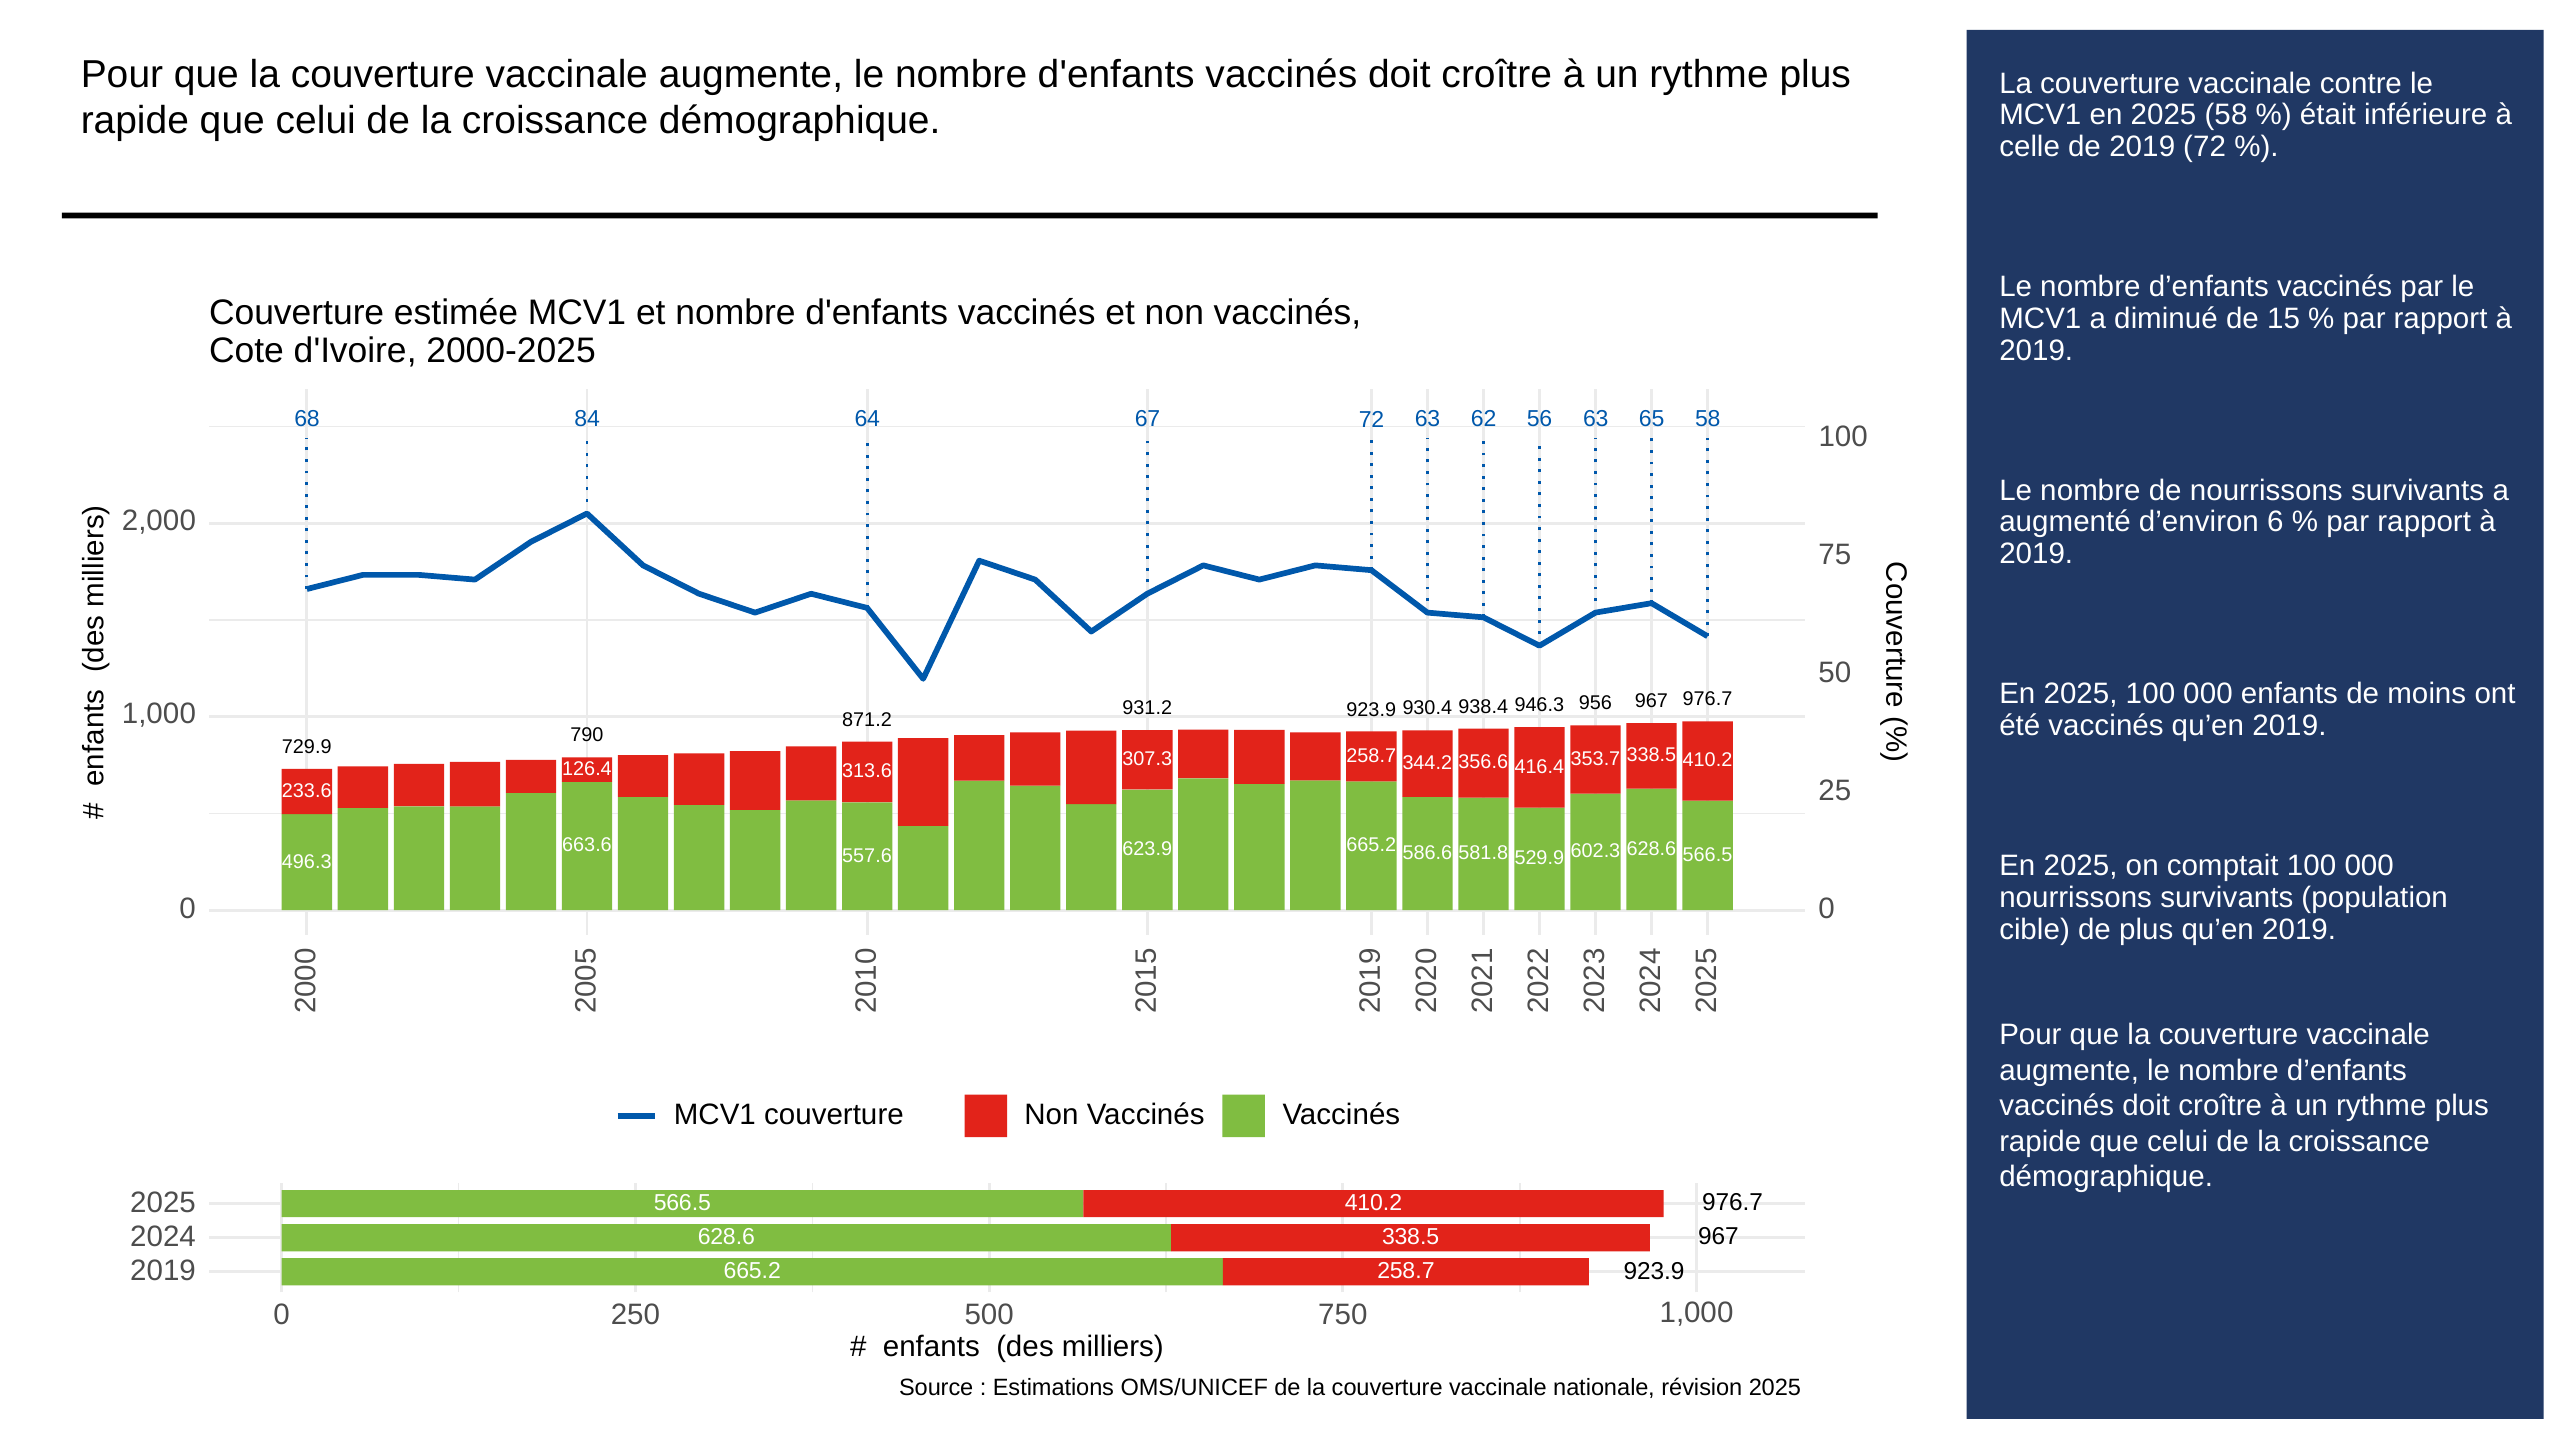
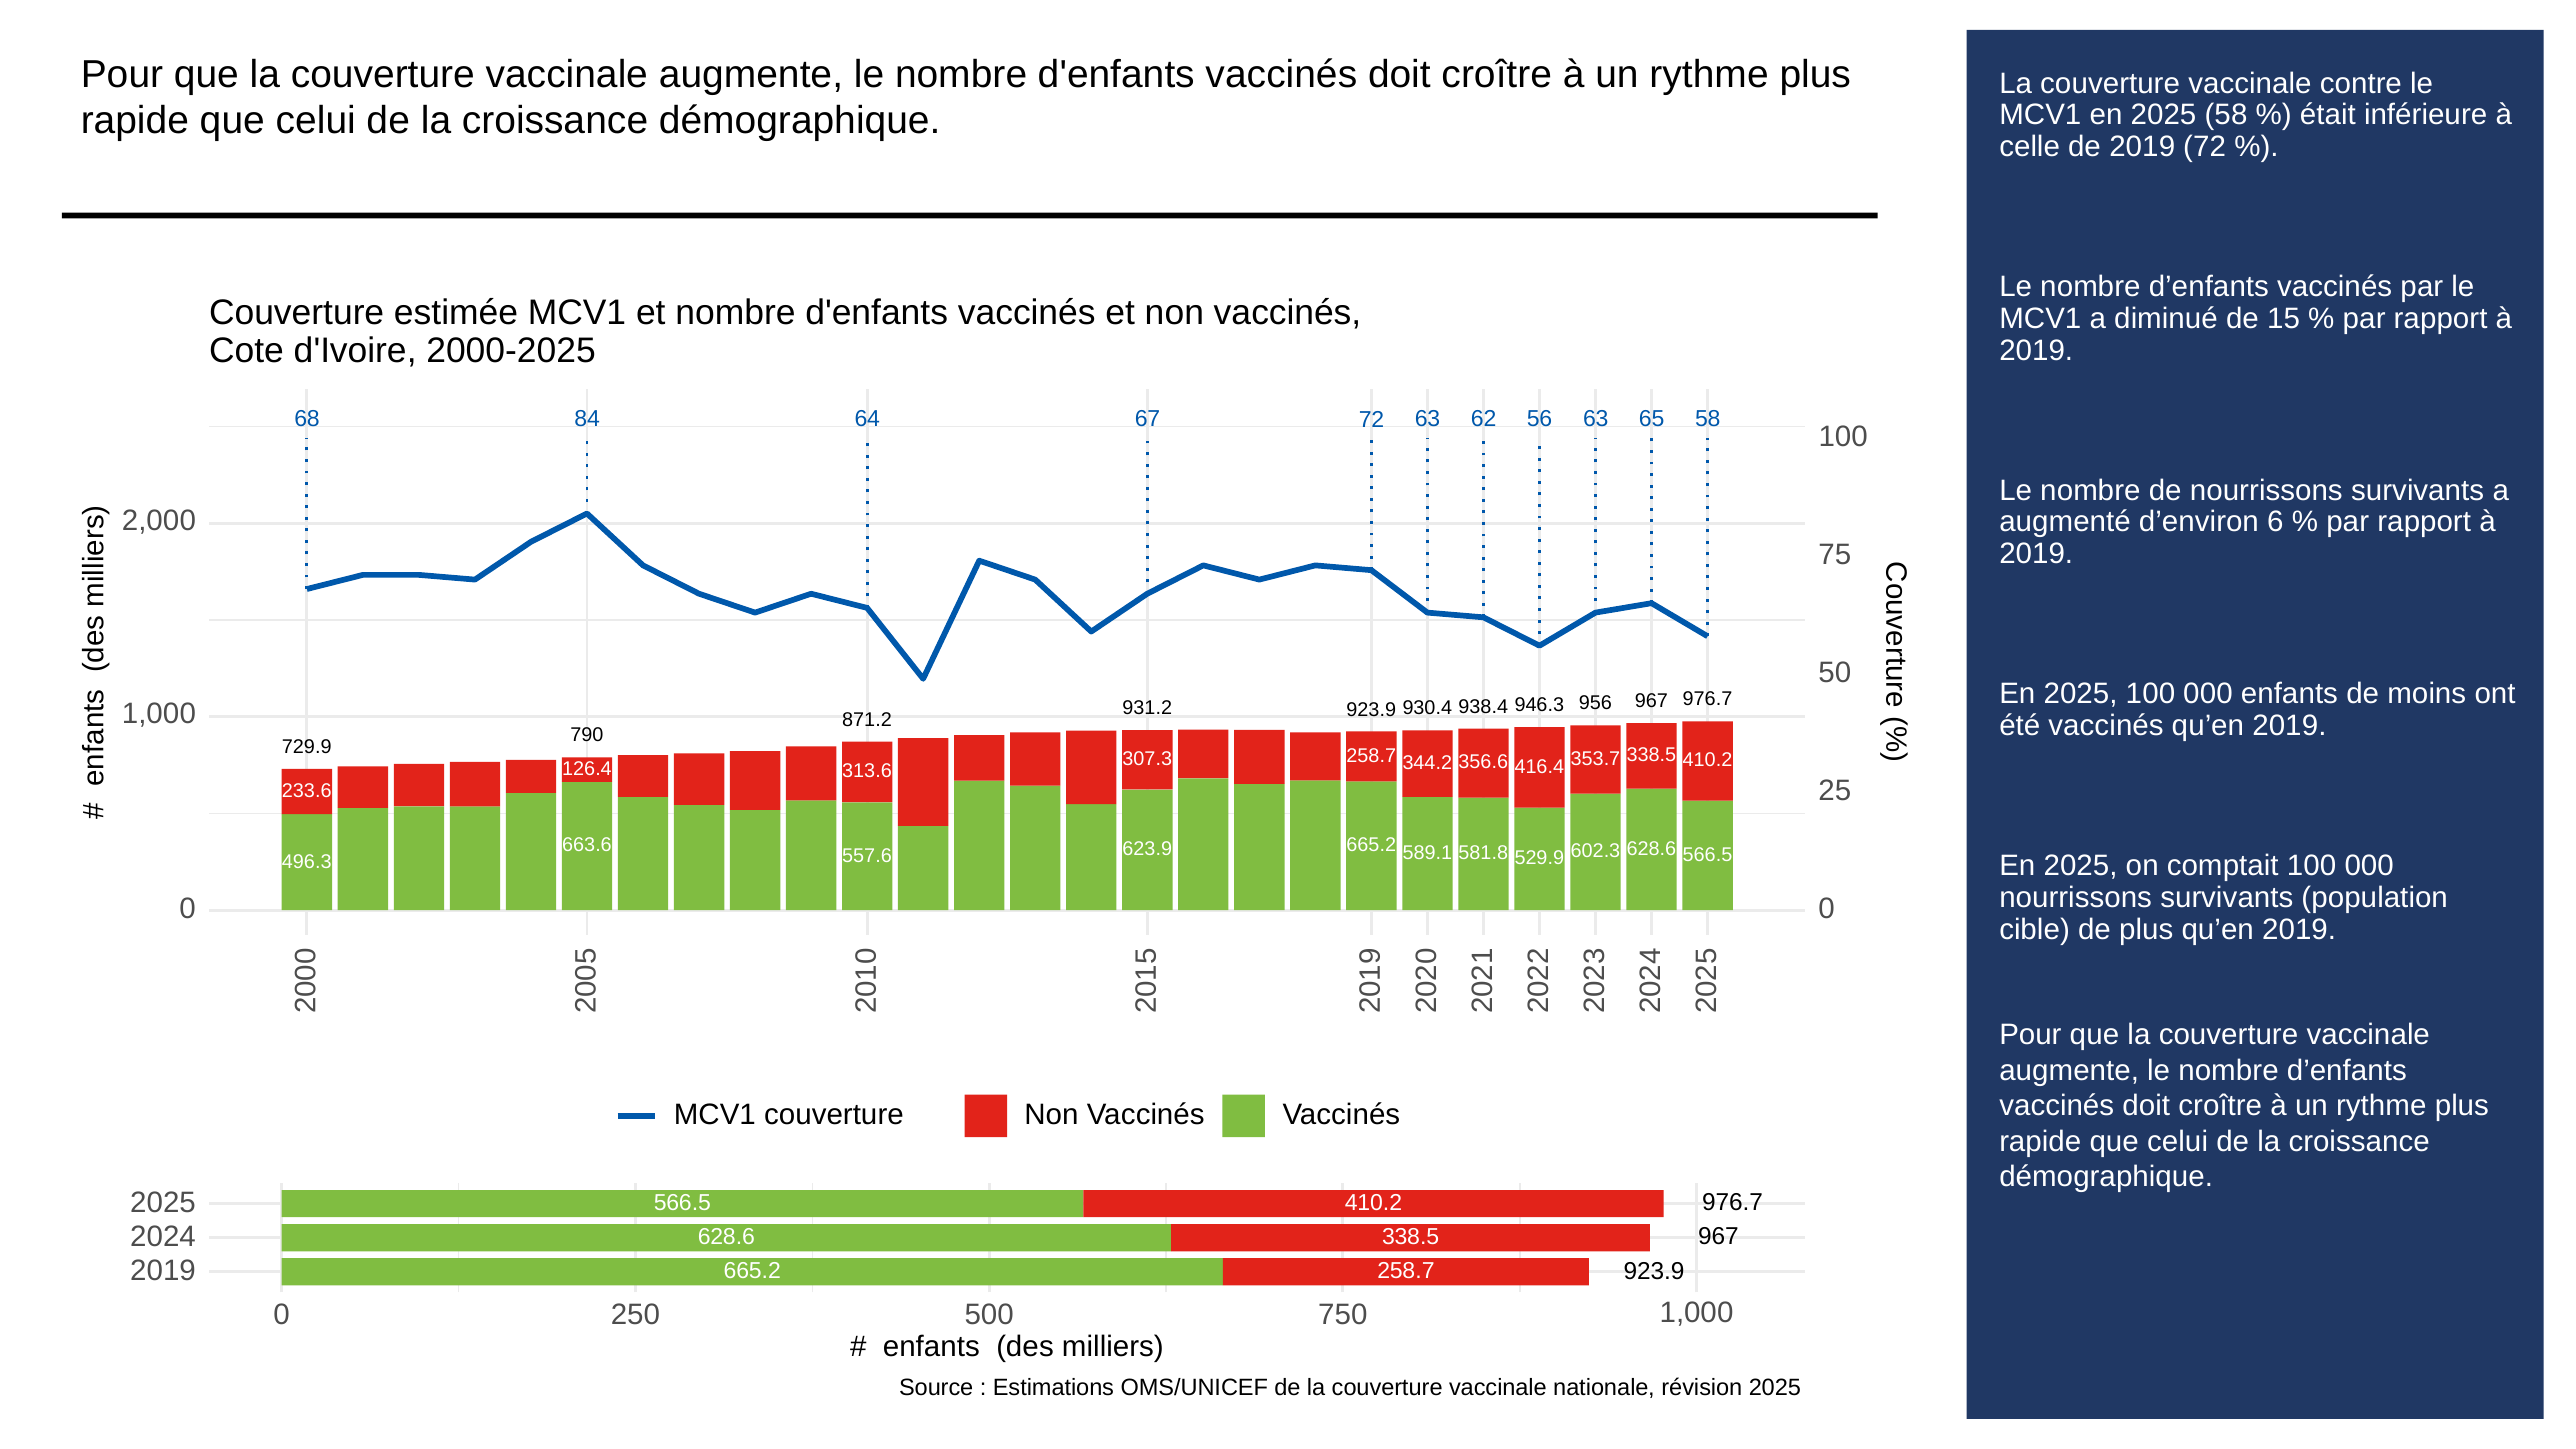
586.6: 586.6 -> 589.1 (1427, 853)
